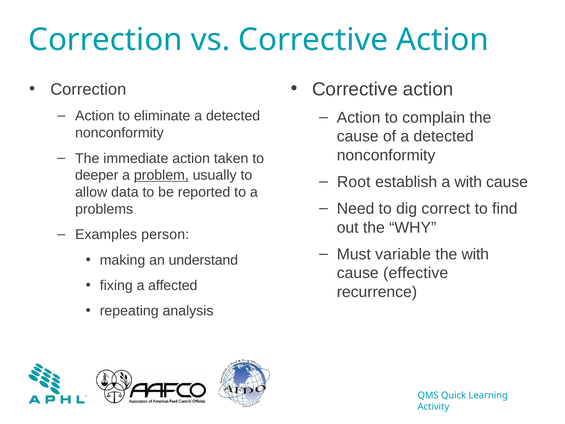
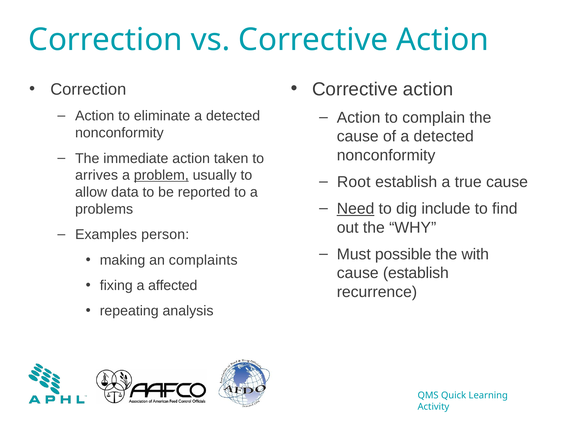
deeper: deeper -> arrives (97, 175)
a with: with -> true (468, 182)
Need underline: none -> present (356, 209)
correct: correct -> include (446, 209)
variable: variable -> possible (403, 254)
understand: understand -> complaints (203, 260)
cause effective: effective -> establish (416, 273)
